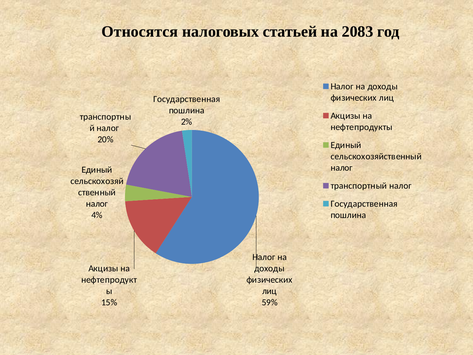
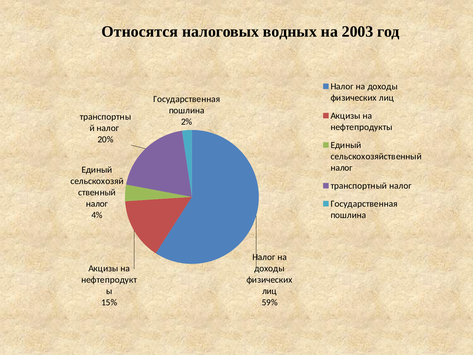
статьей: статьей -> водных (290, 31)
2083: 2083 -> 2003 (358, 31)
